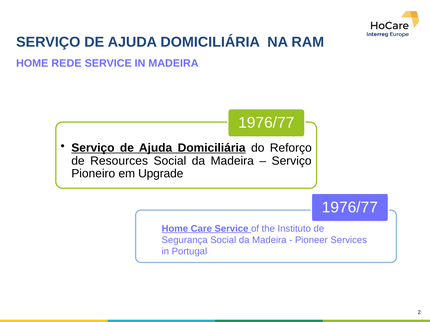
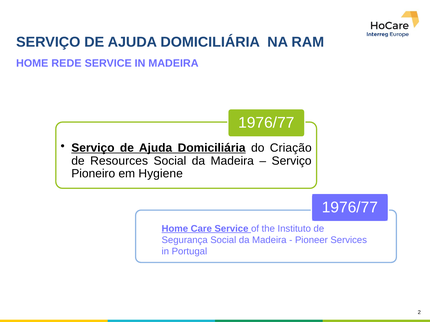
Reforço: Reforço -> Criação (291, 148)
Upgrade: Upgrade -> Hygiene (161, 174)
